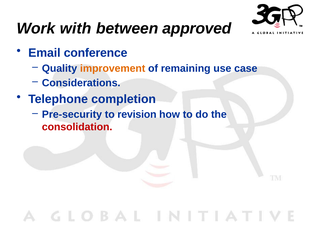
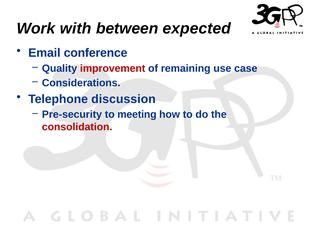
approved: approved -> expected (197, 29)
improvement colour: orange -> red (113, 68)
completion: completion -> discussion (124, 99)
revision: revision -> meeting (137, 115)
